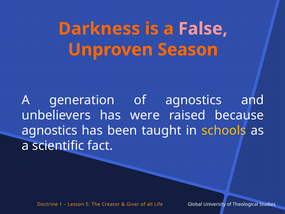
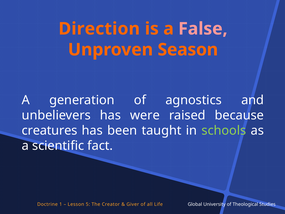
Darkness: Darkness -> Direction (99, 29)
agnostics: agnostics -> creatures (50, 130)
schools colour: yellow -> light green (224, 130)
